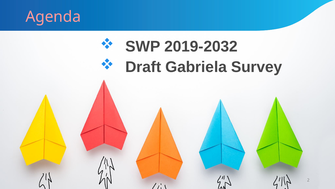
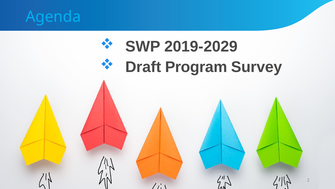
Agenda colour: pink -> light blue (53, 17)
2019-2032: 2019-2032 -> 2019-2029 (201, 46)
Gabriela: Gabriela -> Program (196, 67)
